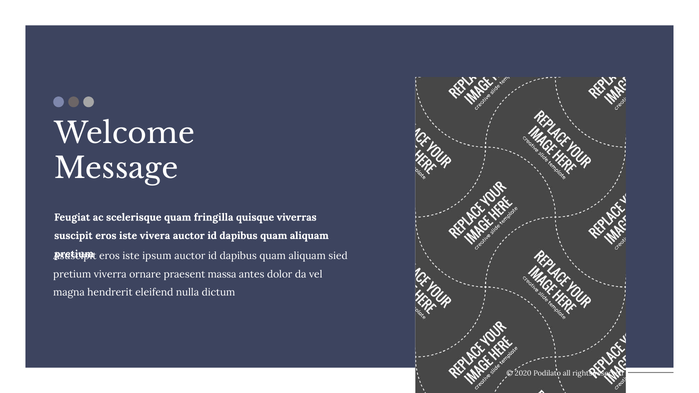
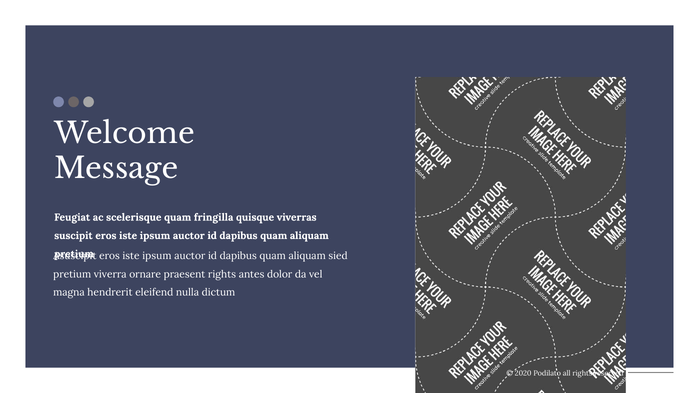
suscipit eros iste vivera: vivera -> ipsum (155, 236)
praesent massa: massa -> rights (222, 274)
